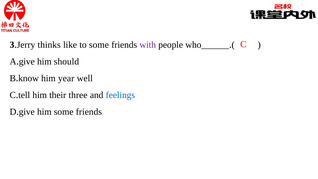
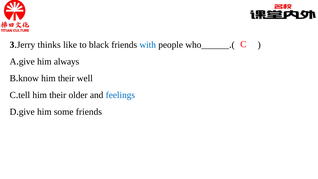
to some: some -> black (99, 45)
with colour: purple -> blue (148, 45)
should: should -> always (67, 62)
year: year -> their (66, 78)
three: three -> older (78, 95)
